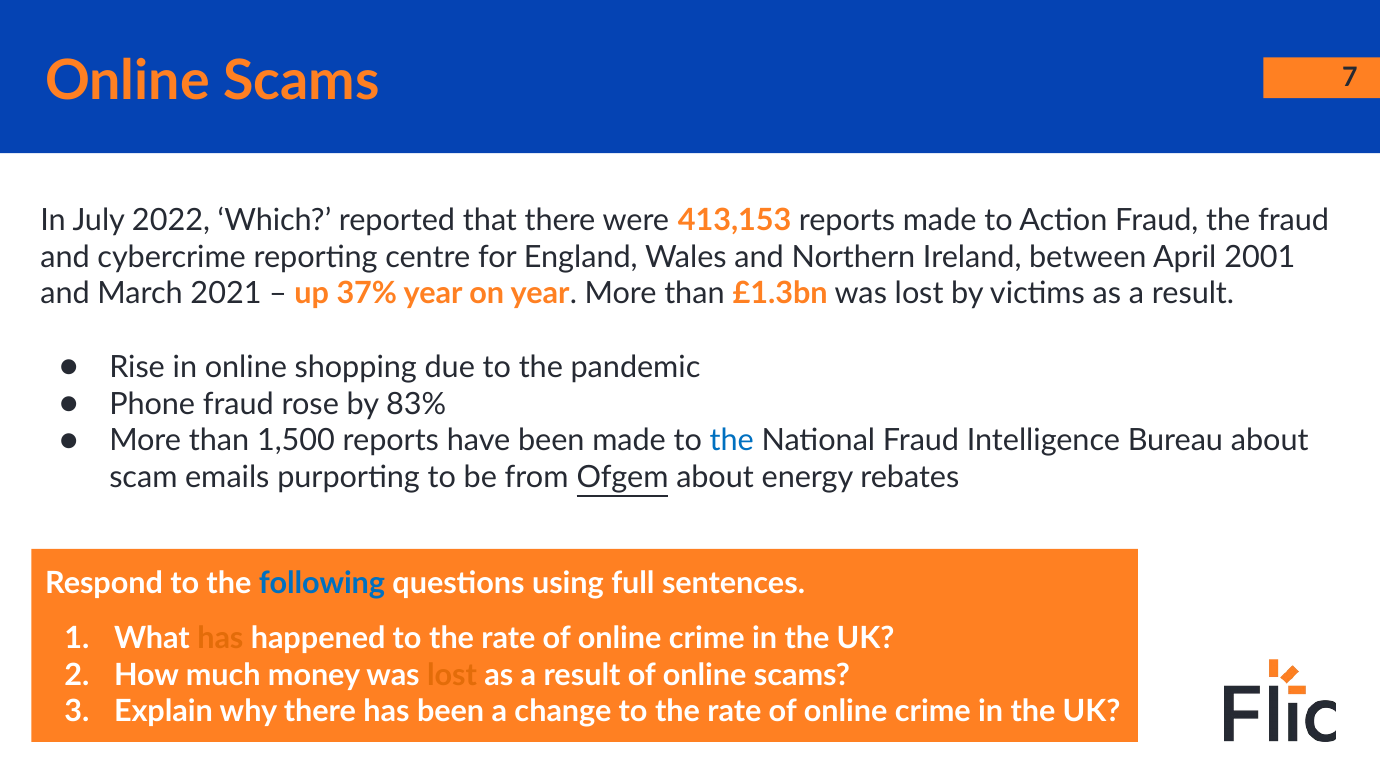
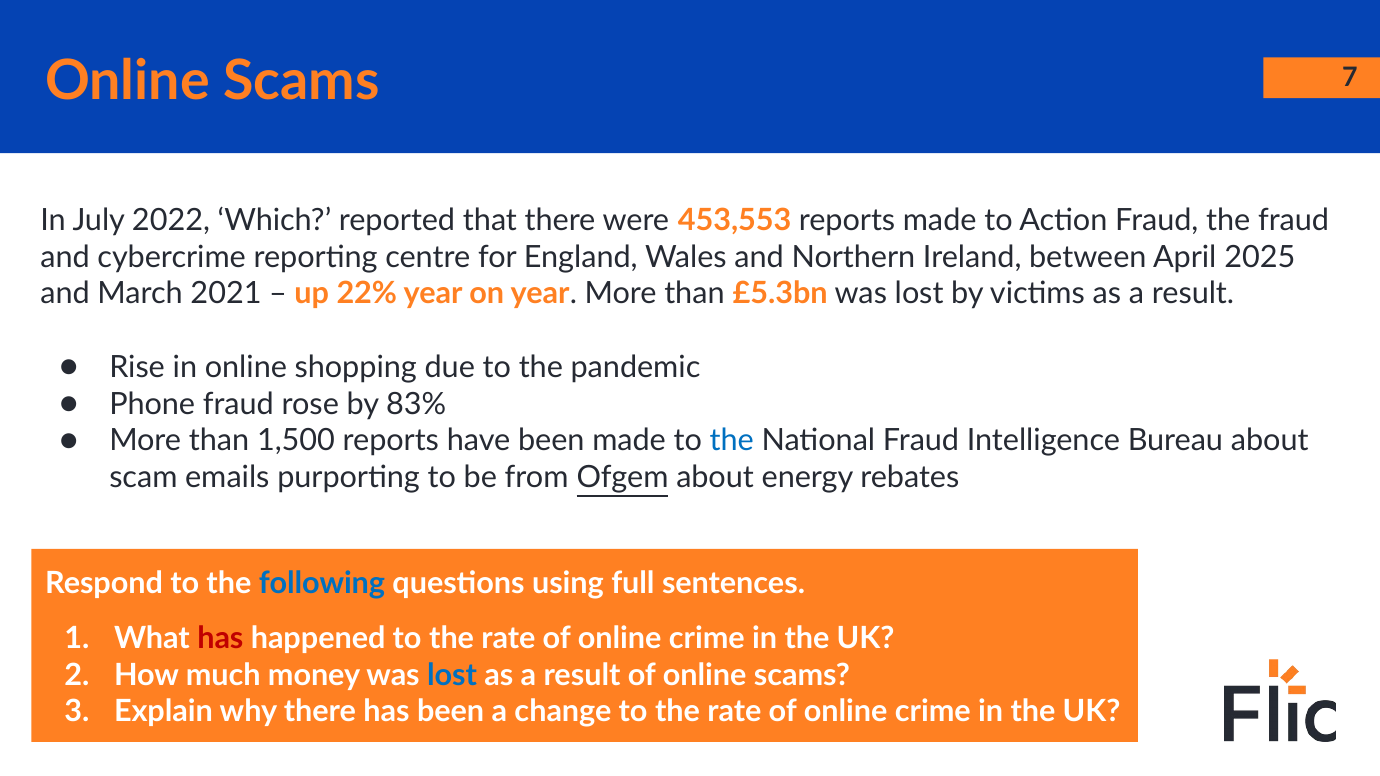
413,153: 413,153 -> 453,553 (735, 220)
2001: 2001 -> 2025 (1260, 257)
37%: 37% -> 22% (367, 294)
£1.3bn: £1.3bn -> £5.3bn (780, 294)
has colour: orange -> red (220, 639)
lost colour: orange -> blue (452, 675)
